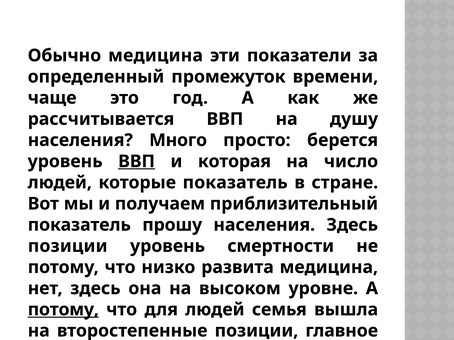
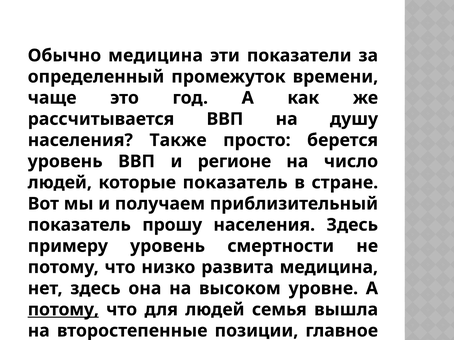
Много: Много -> Также (178, 140)
ВВП underline: present -> none (137, 162)
которая: которая -> регионе (234, 162)
позиции: позиции -> примеру (68, 246)
